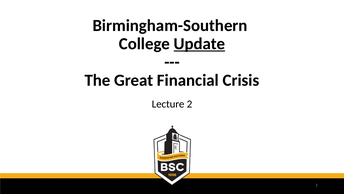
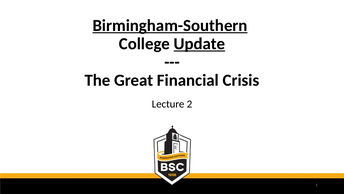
Birmingham-Southern underline: none -> present (170, 25)
